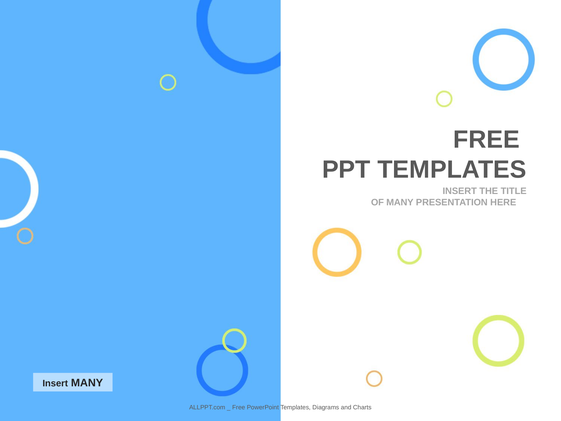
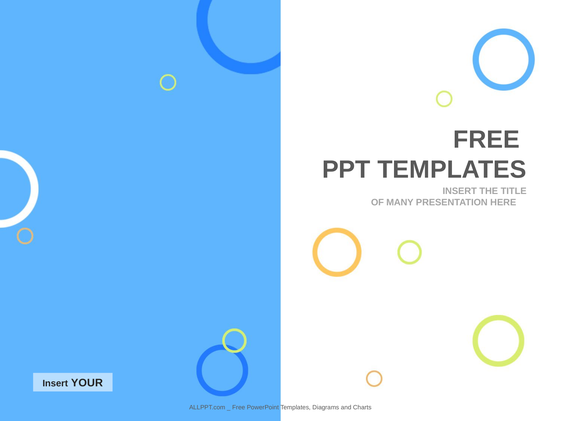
Insert MANY: MANY -> YOUR (87, 383)
